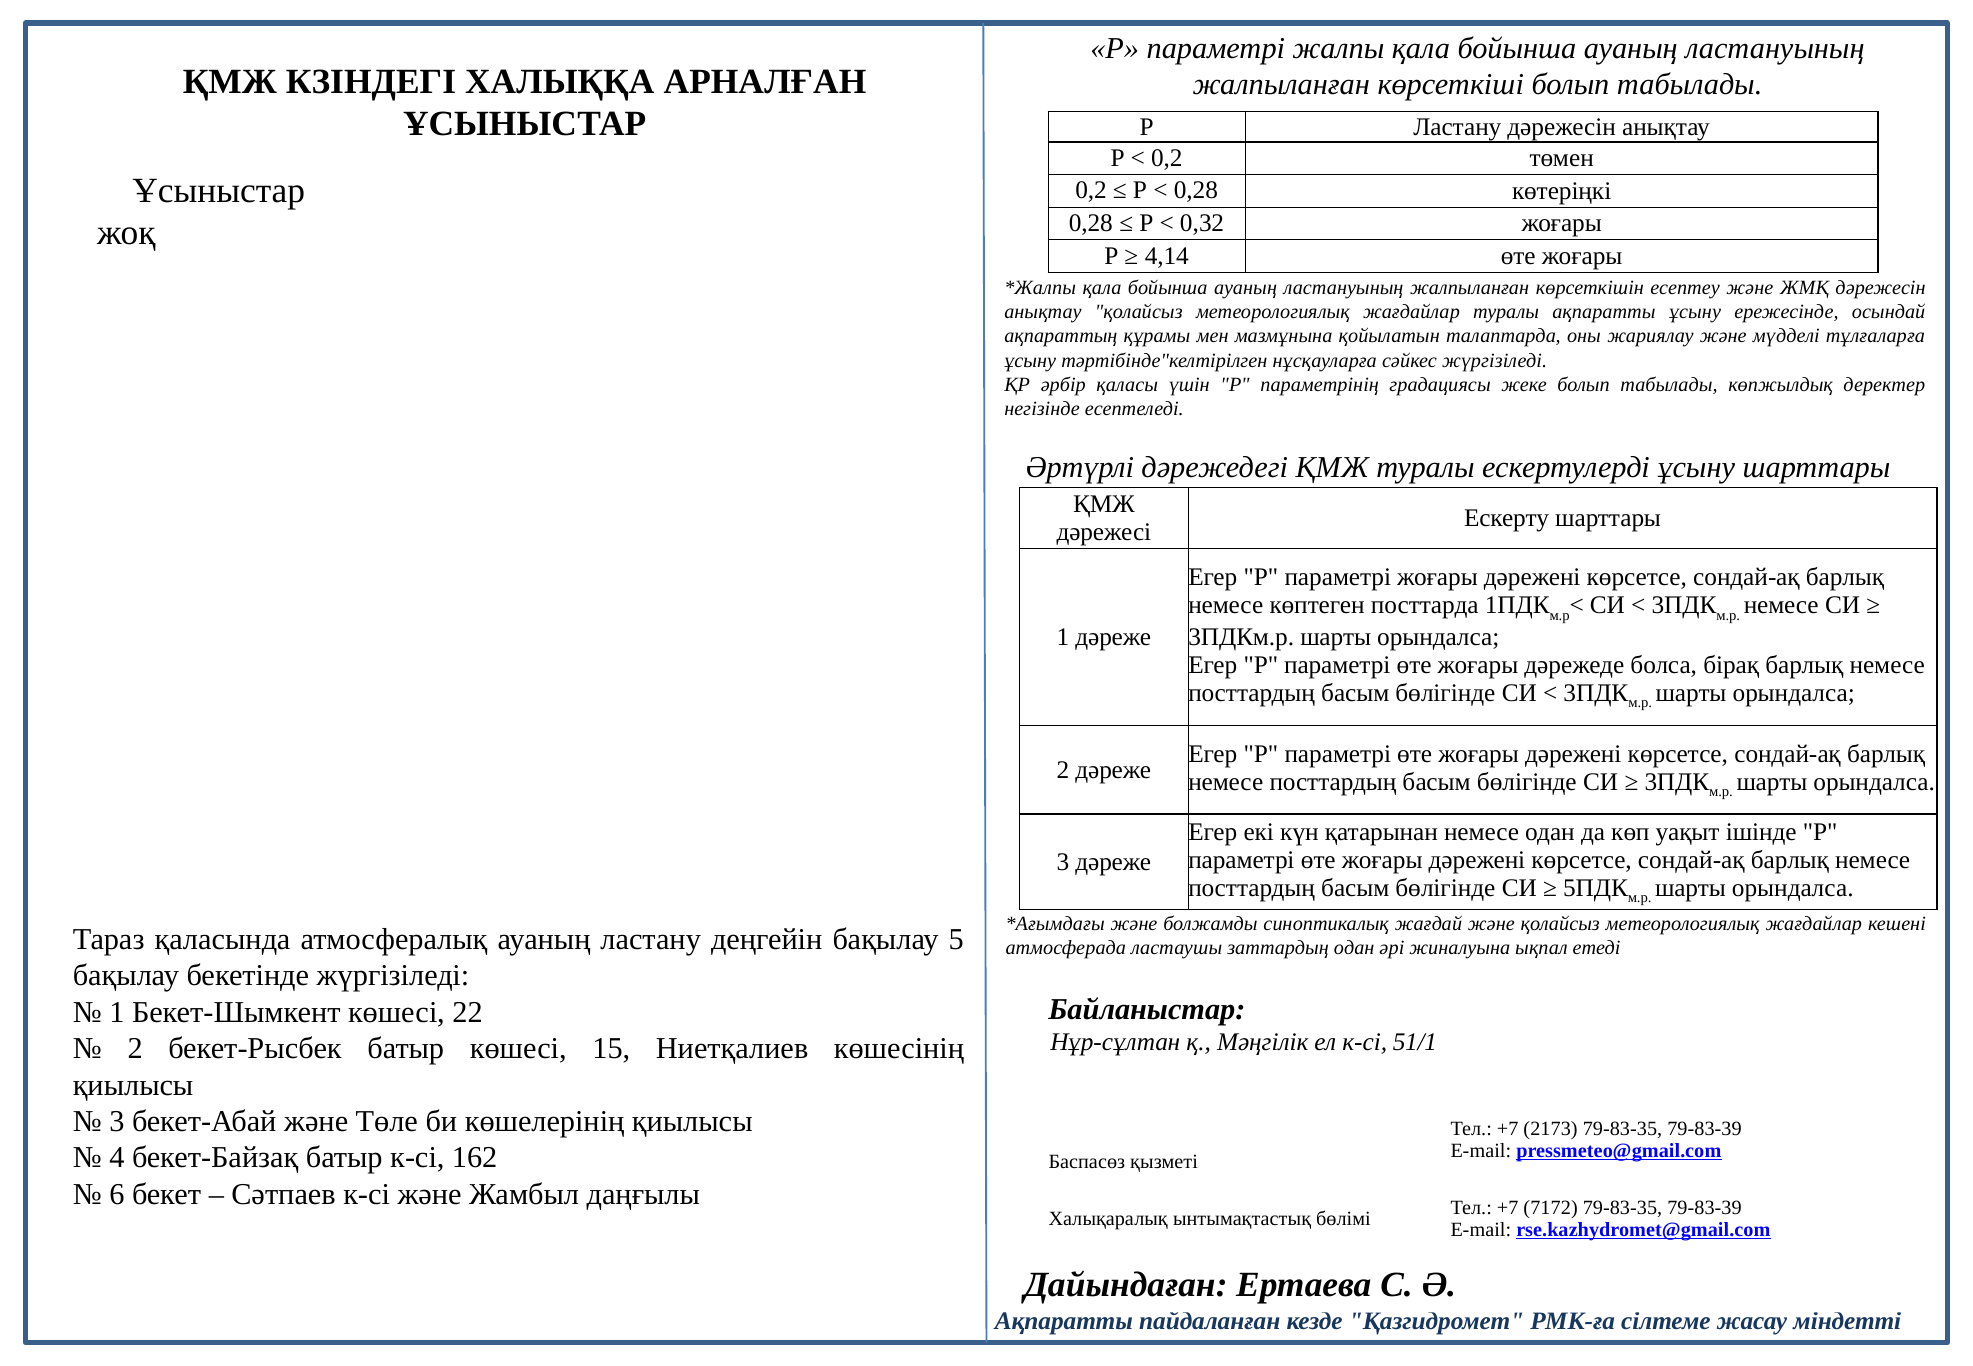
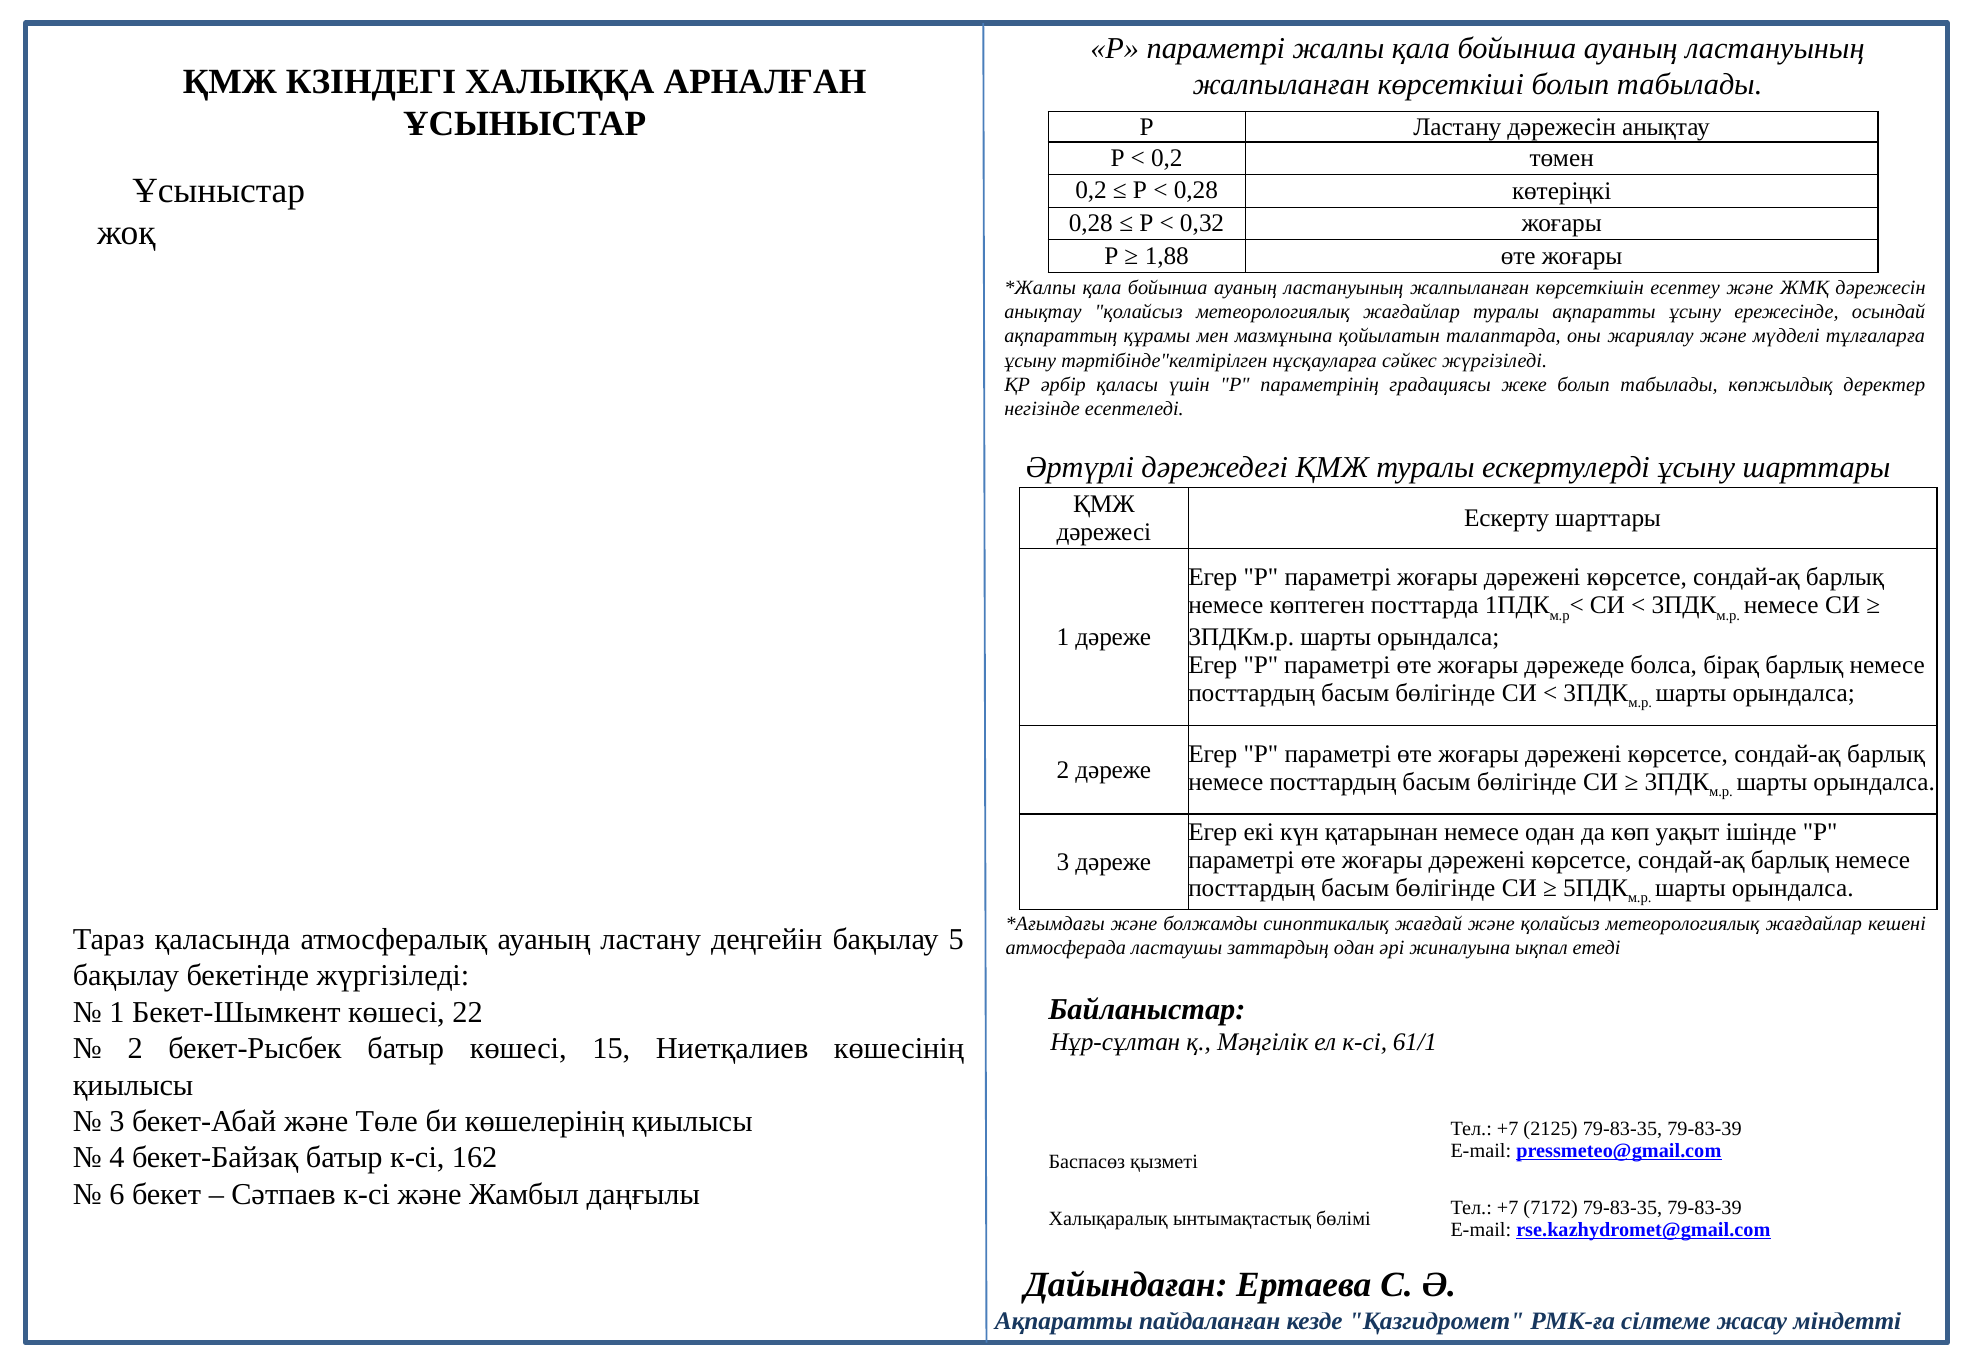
4,14: 4,14 -> 1,88 (1167, 256)
51/1: 51/1 -> 61/1 (1415, 1042)
2173: 2173 -> 2125 (1551, 1128)
